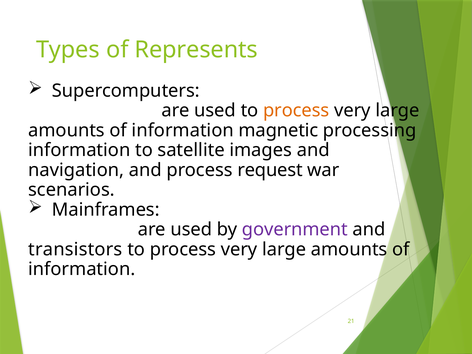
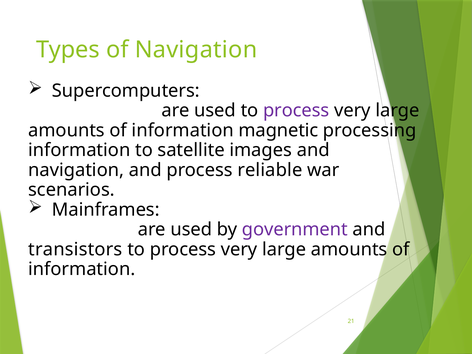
of Represents: Represents -> Navigation (196, 50)
process colour: orange -> purple (296, 111)
request: request -> reliable (270, 170)
